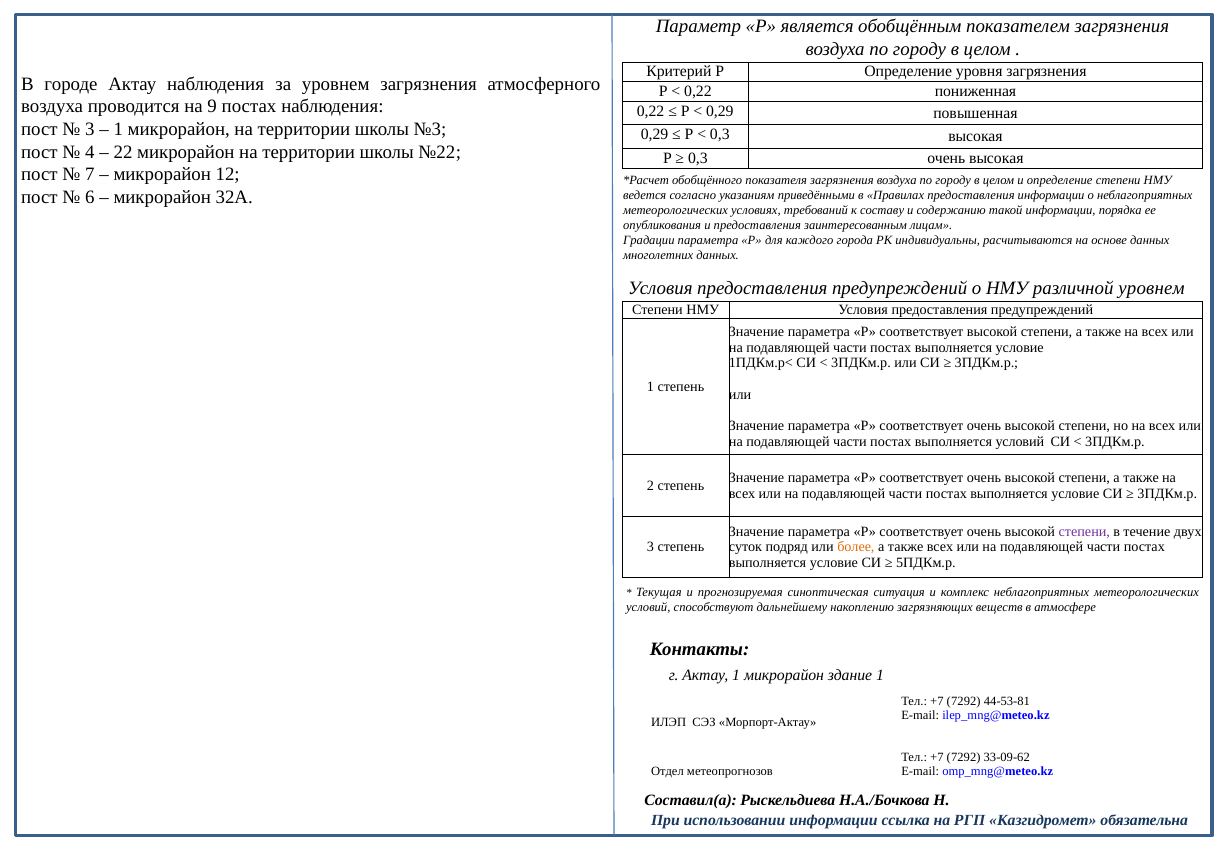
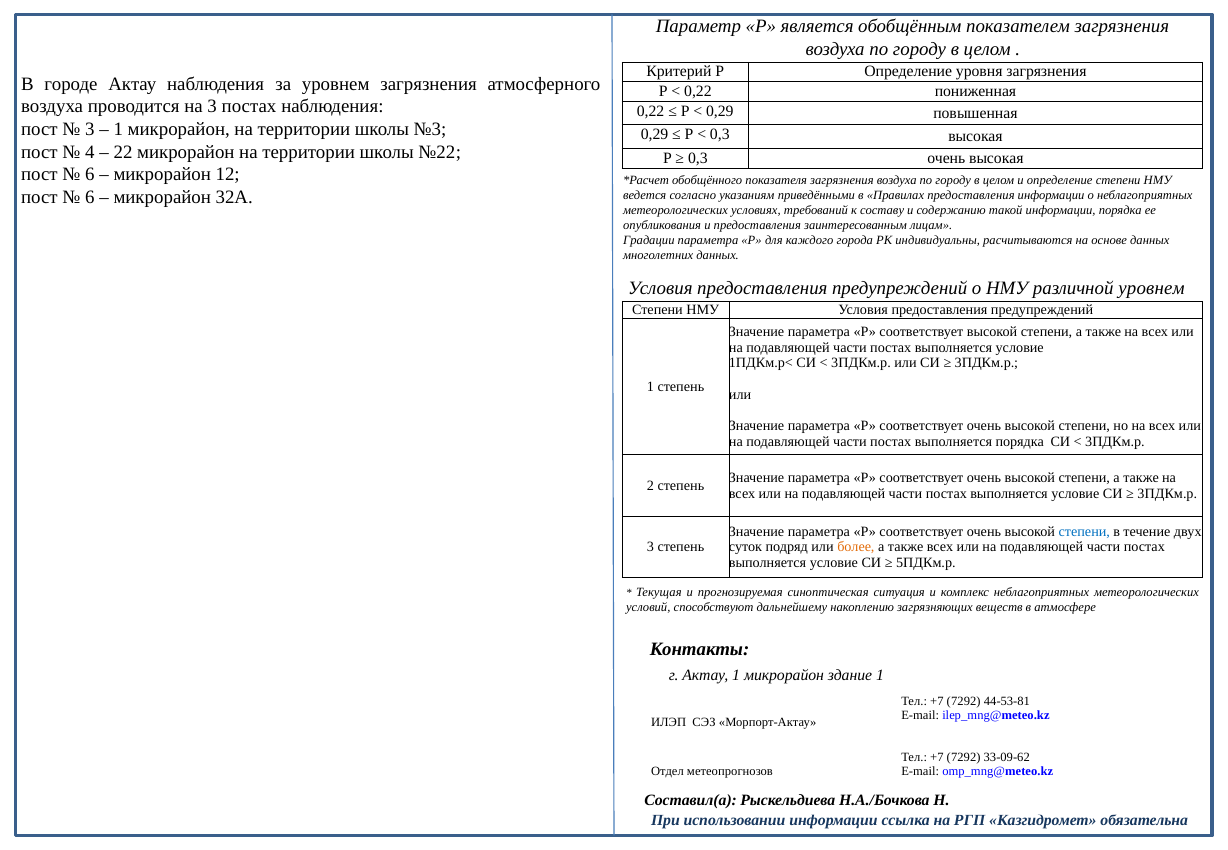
на 9: 9 -> 3 (212, 106)
7: 7 -> 6 (90, 175)
выполняется условий: условий -> порядка (1020, 442)
степени colour: purple -> blue (1084, 531)
